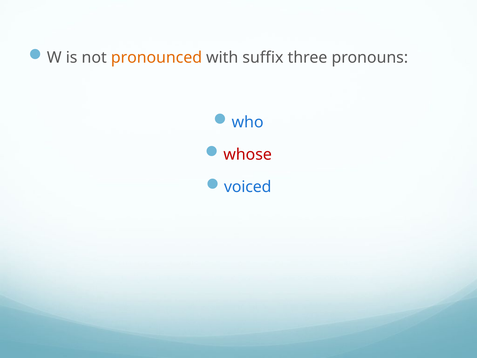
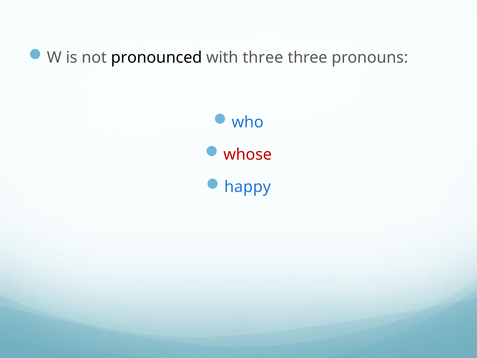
pronounced colour: orange -> black (156, 57)
with suffix: suffix -> three (263, 57)
voiced: voiced -> happy (248, 187)
